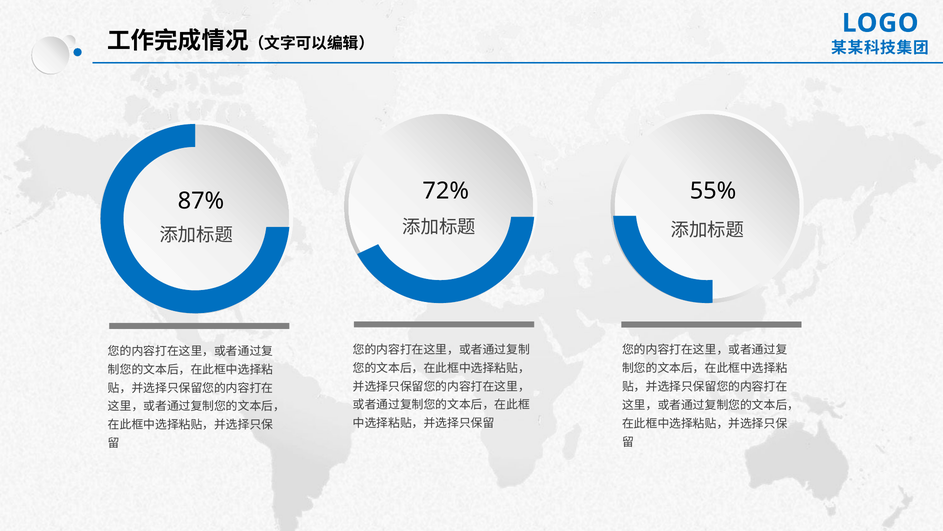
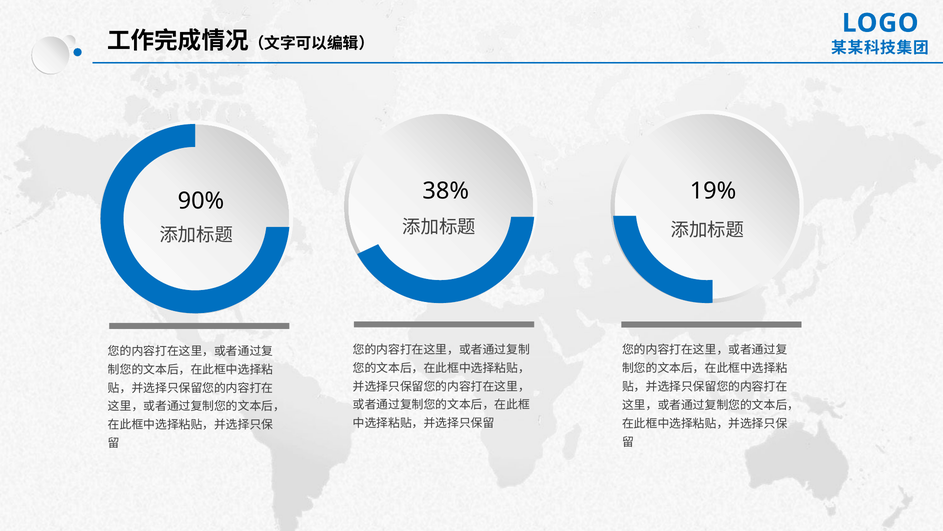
72%: 72% -> 38% (446, 191)
55%: 55% -> 19% (713, 191)
87%: 87% -> 90% (201, 201)
